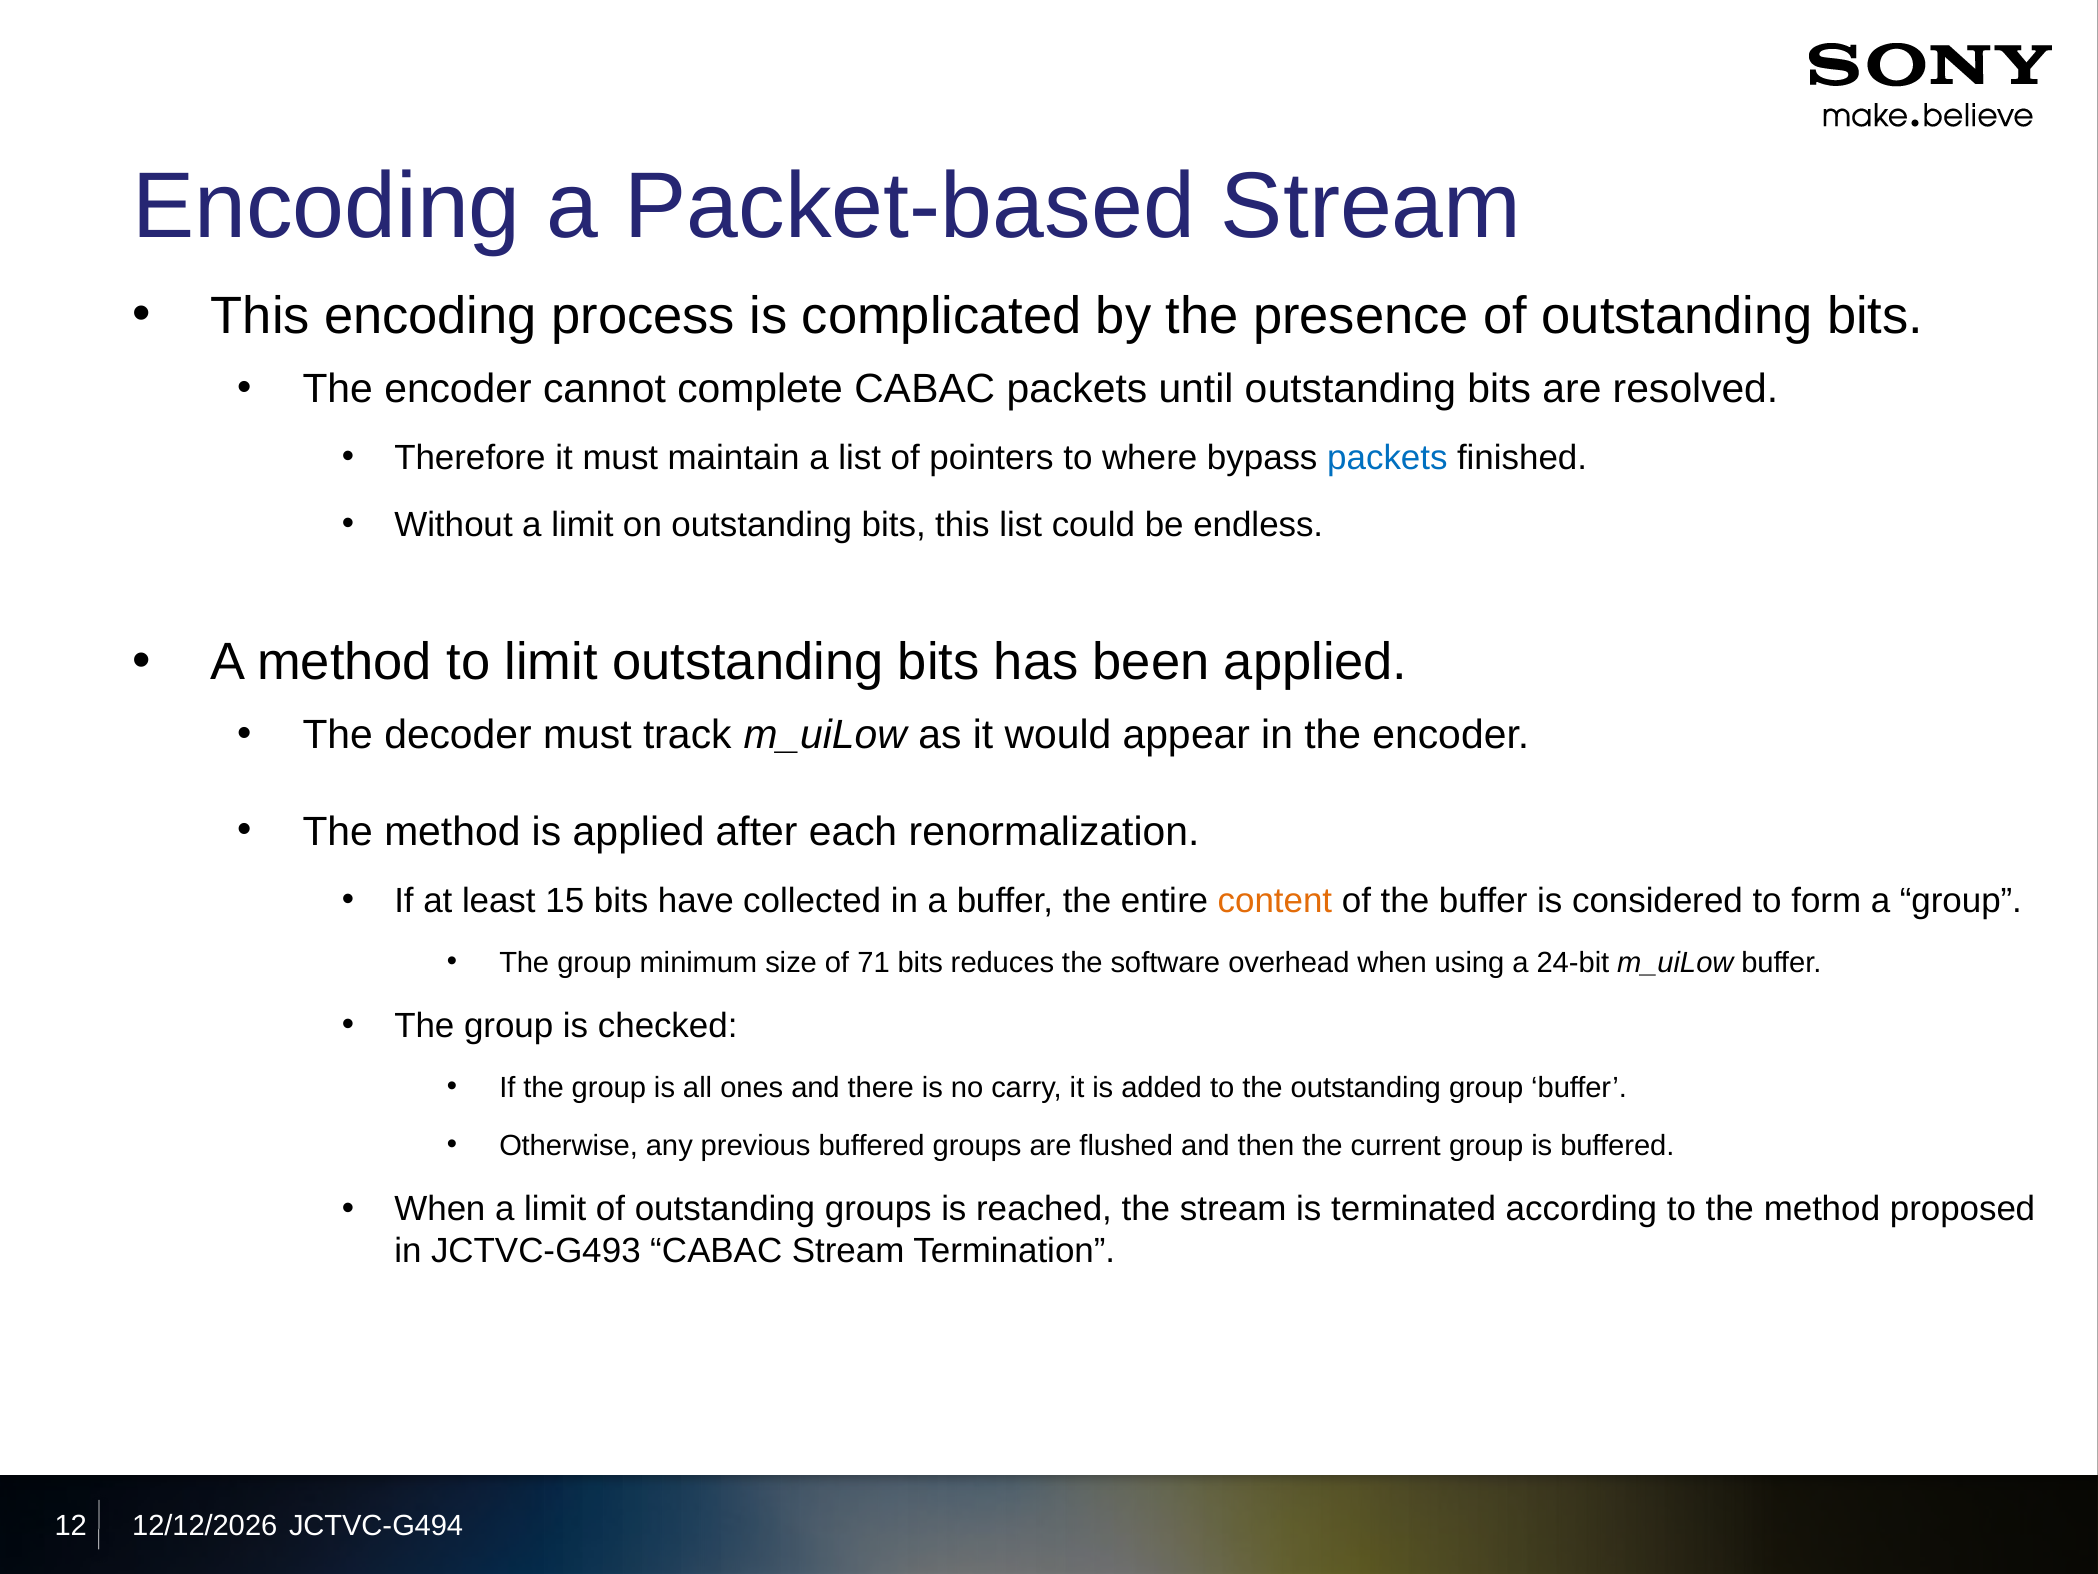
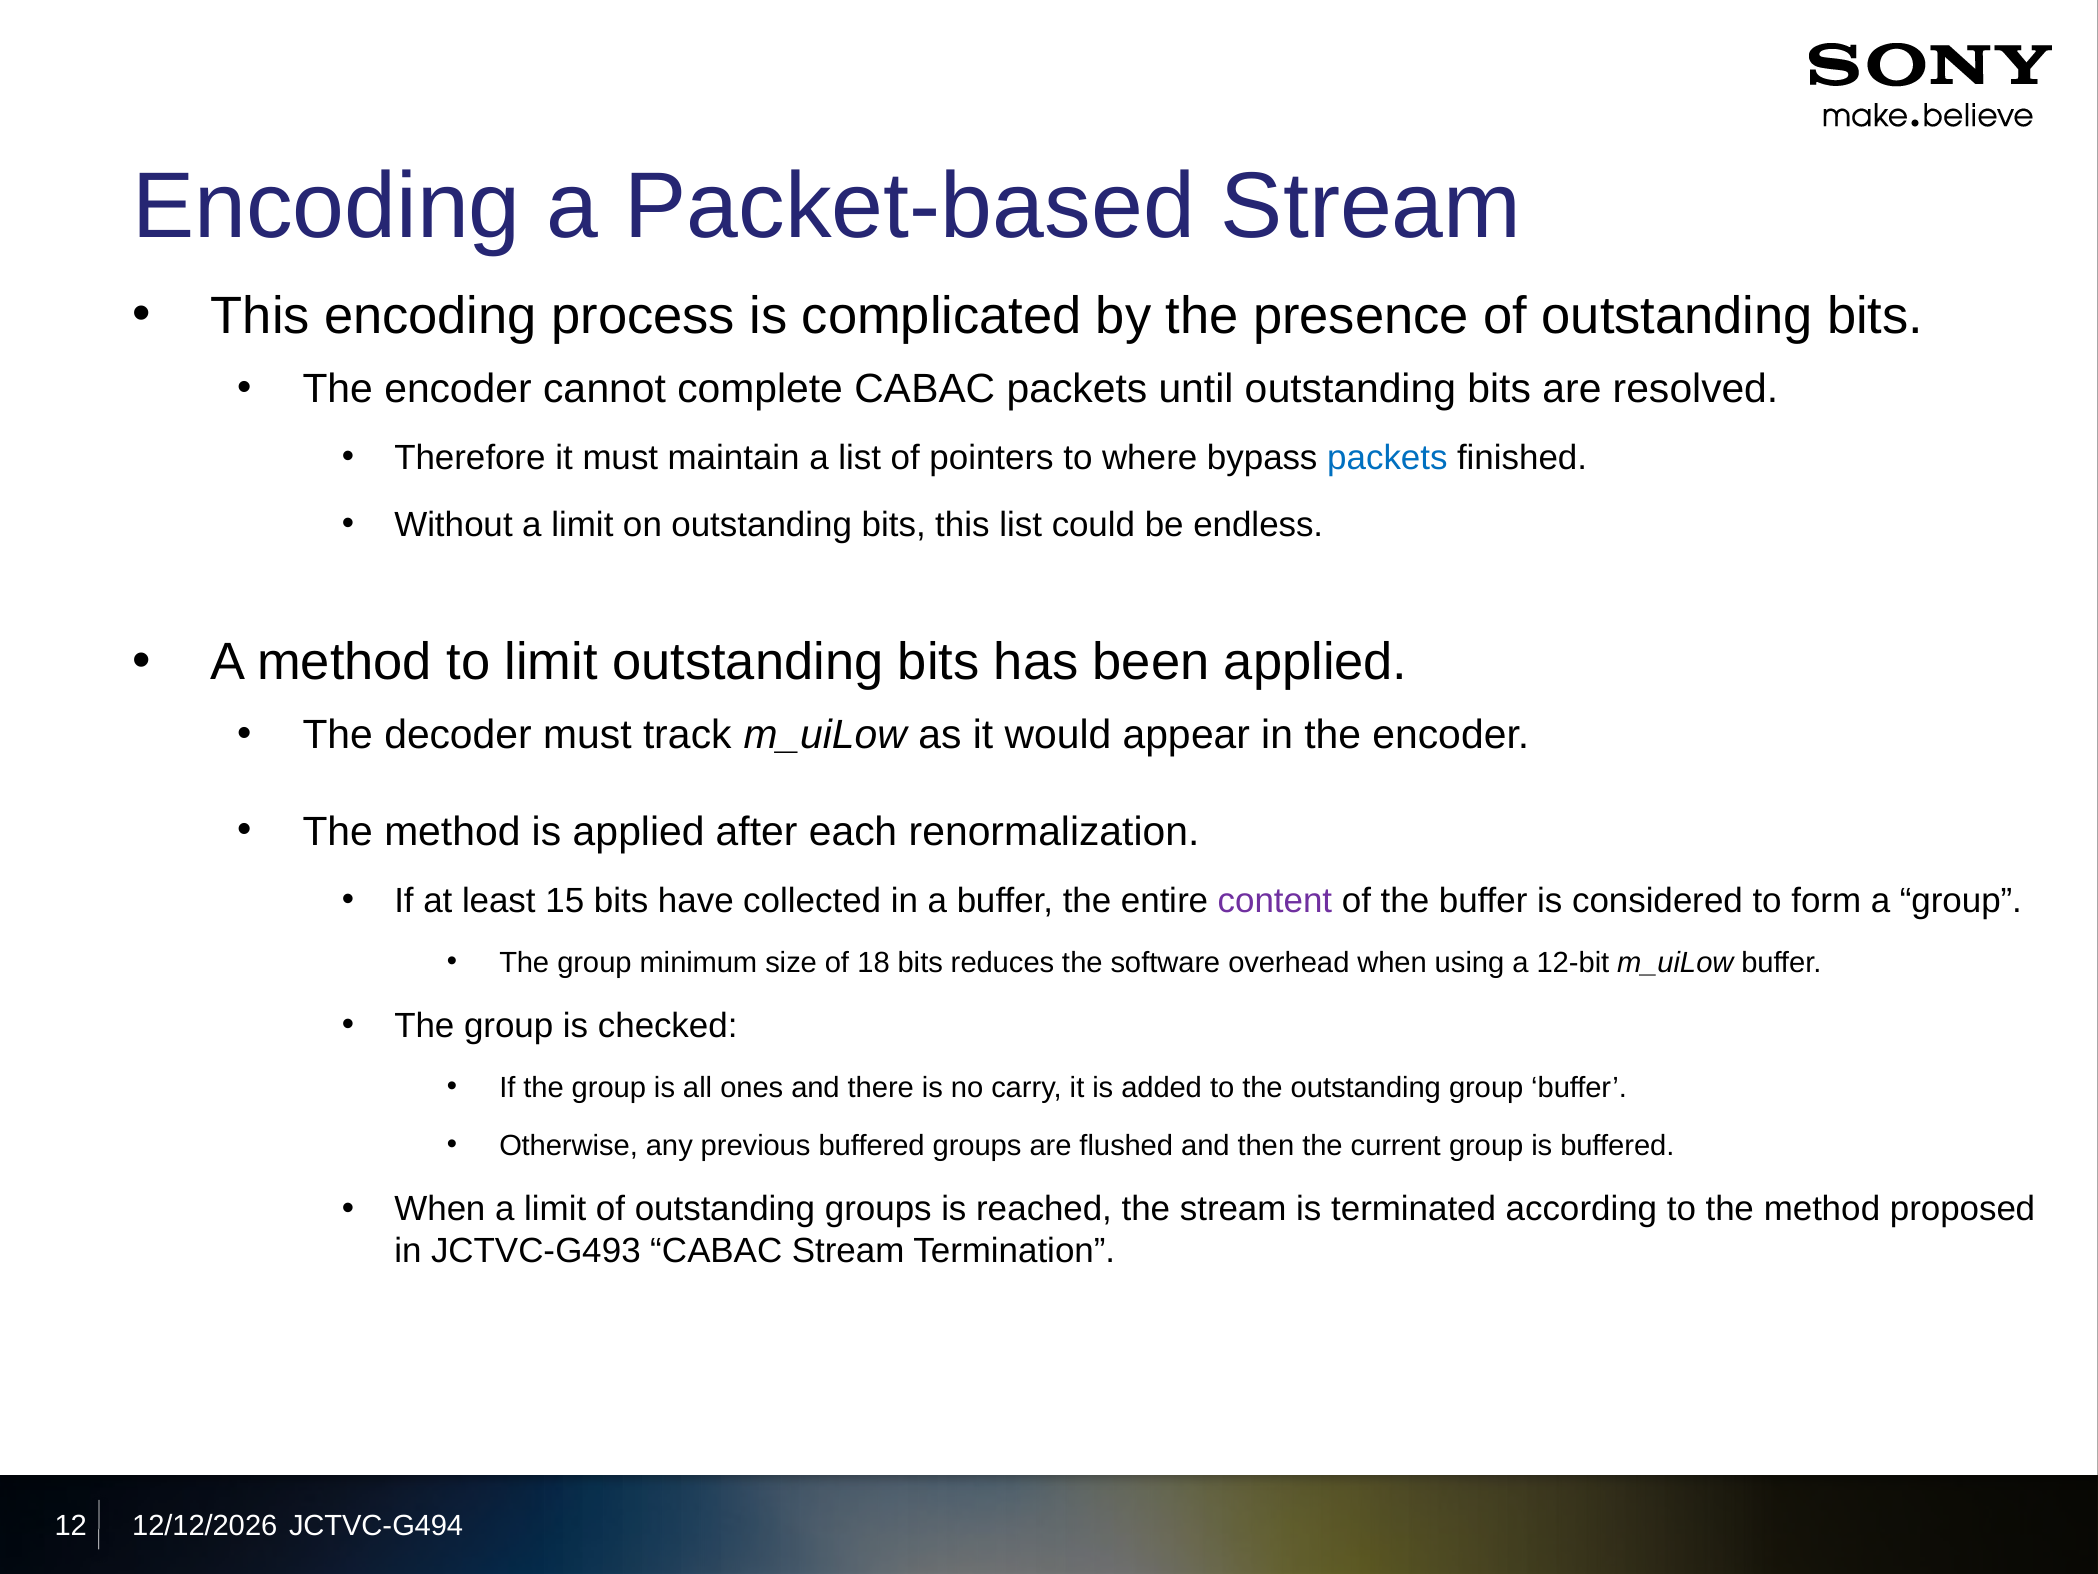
content colour: orange -> purple (1275, 901)
71: 71 -> 18 (874, 962)
24-bit: 24-bit -> 12-bit (1573, 962)
